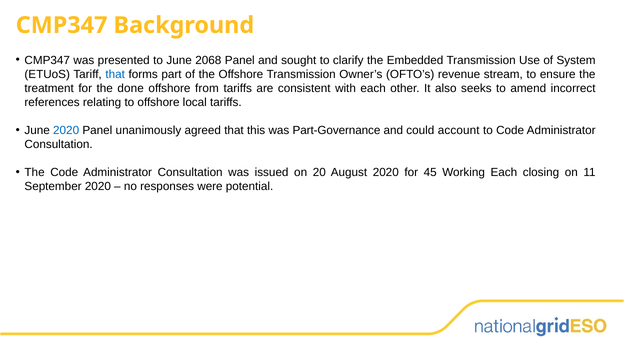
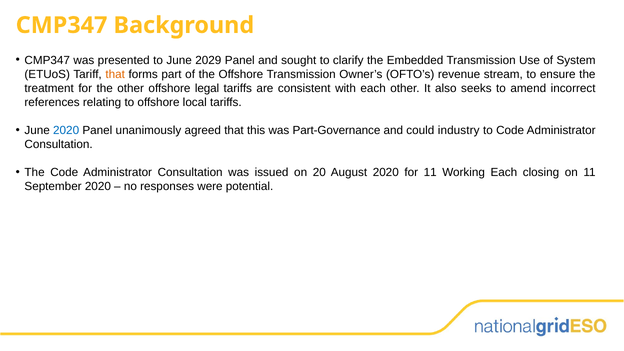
2068: 2068 -> 2029 (208, 60)
that colour: blue -> orange (115, 74)
the done: done -> other (131, 88)
from: from -> legal (207, 88)
account: account -> industry (459, 130)
for 45: 45 -> 11 (430, 173)
